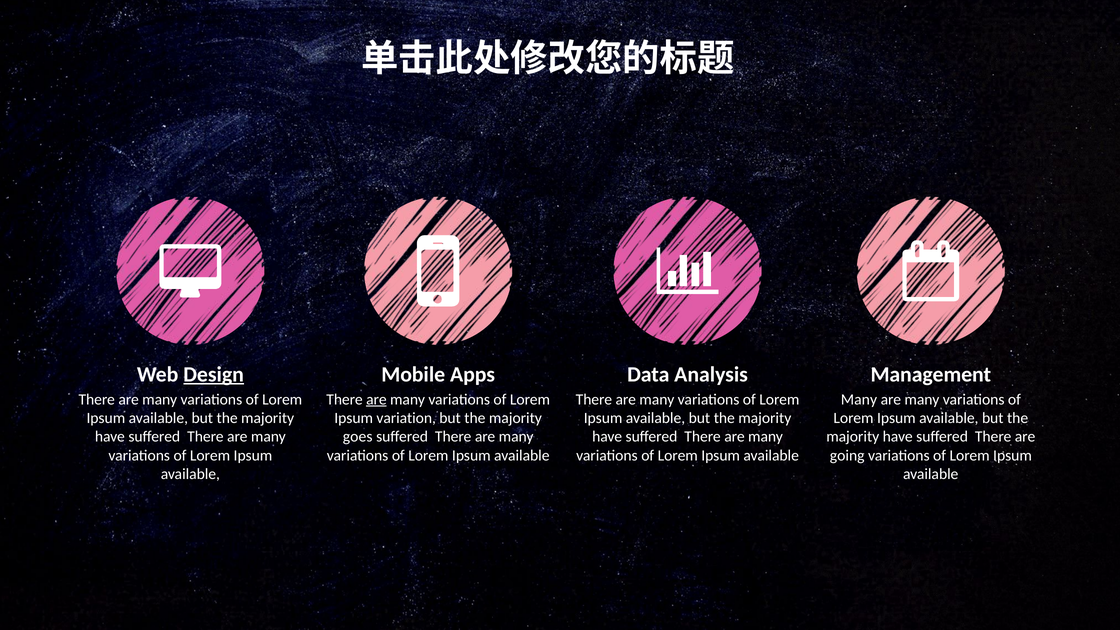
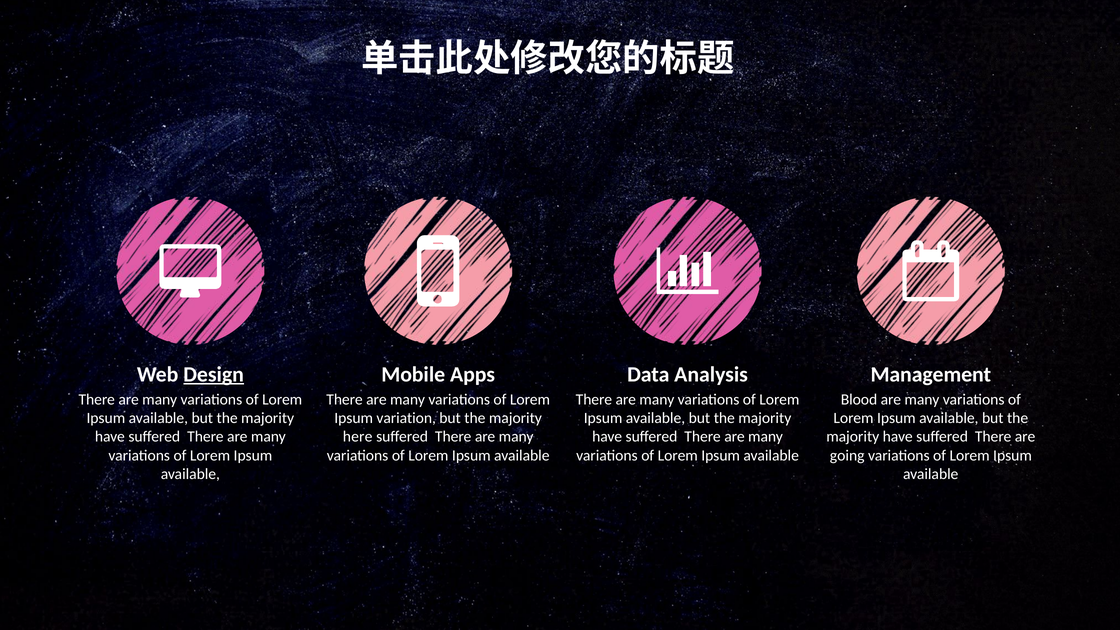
are underline: present -> none (376, 399)
Many: Many -> Blood (859, 399)
goes: goes -> here (358, 437)
